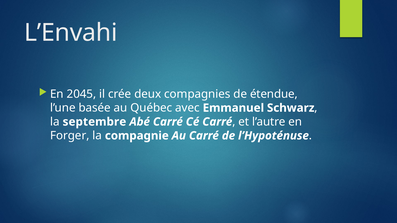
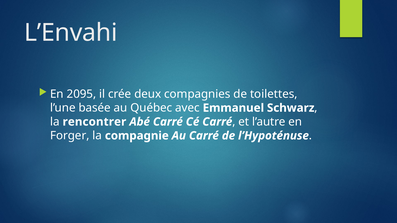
2045: 2045 -> 2095 (81, 94)
étendue: étendue -> toilettes (274, 94)
septembre: septembre -> rencontrer (94, 122)
